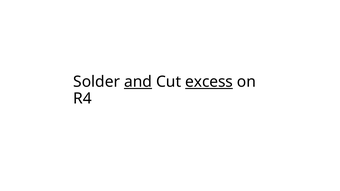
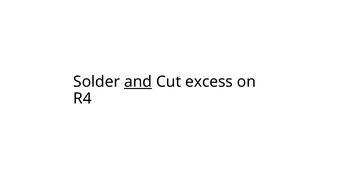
excess underline: present -> none (209, 82)
